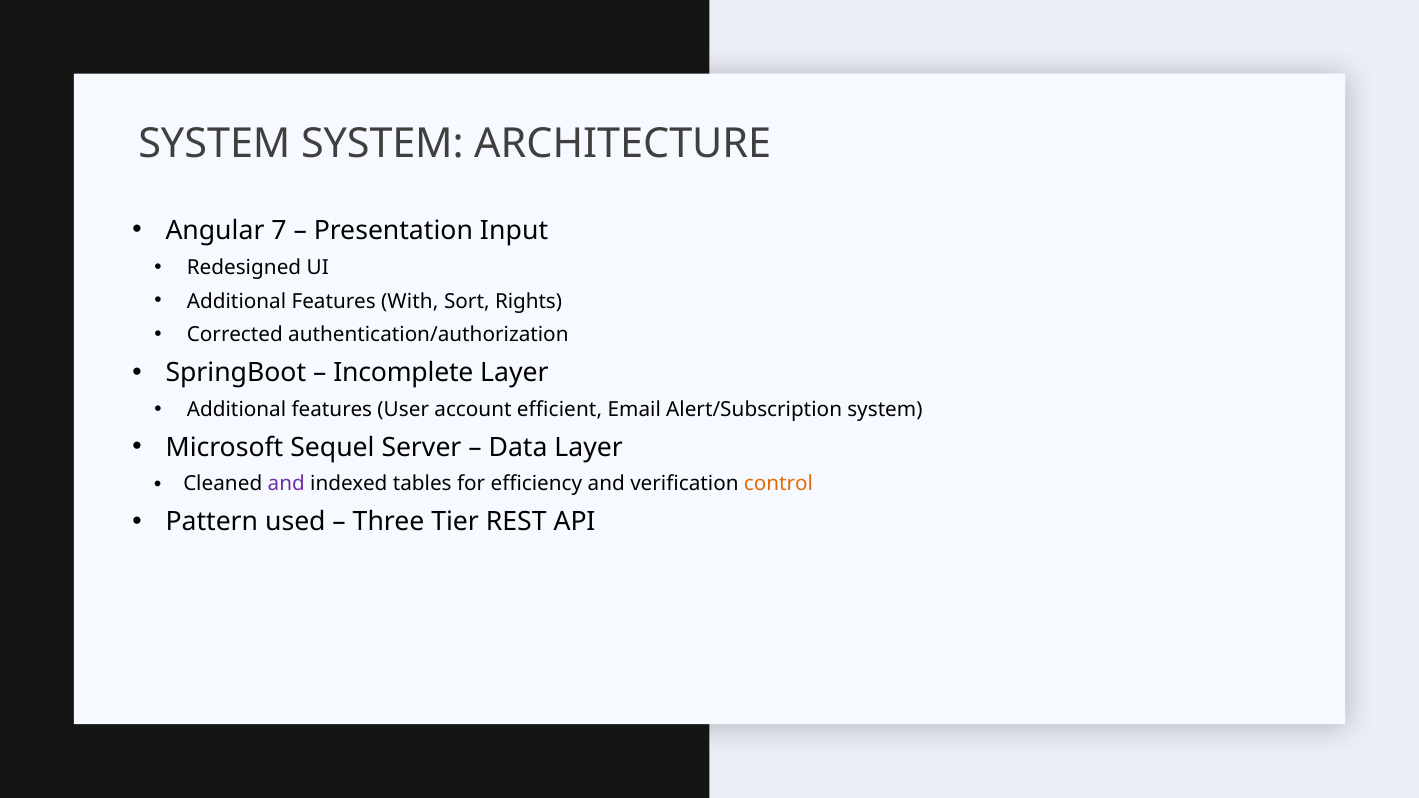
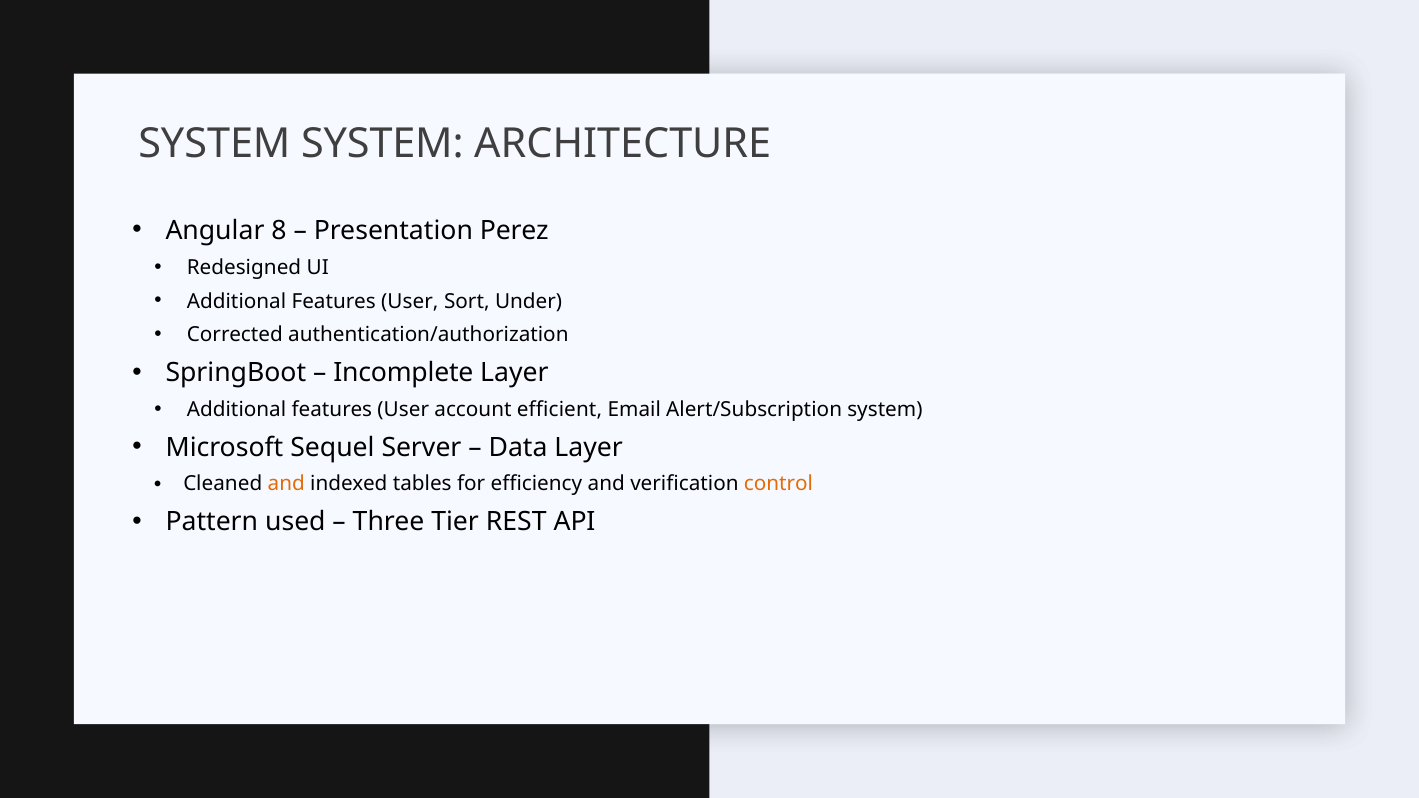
7: 7 -> 8 (279, 231)
Input: Input -> Perez (514, 231)
With: With -> User (410, 301)
Rights: Rights -> Under (529, 301)
and colour: purple -> orange (286, 484)
